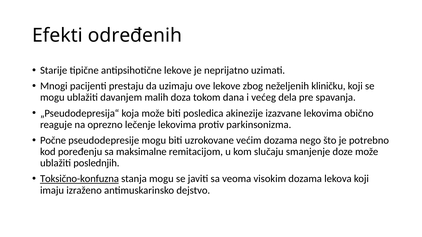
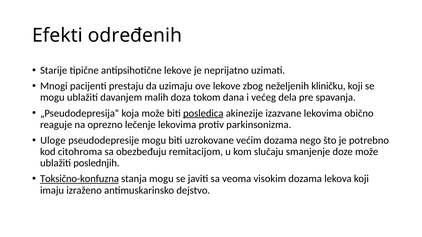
posledica underline: none -> present (203, 113)
Počne: Počne -> Uloge (53, 141)
poređenju: poređenju -> citohroma (80, 152)
maksimalne: maksimalne -> obezbeđuju (141, 152)
